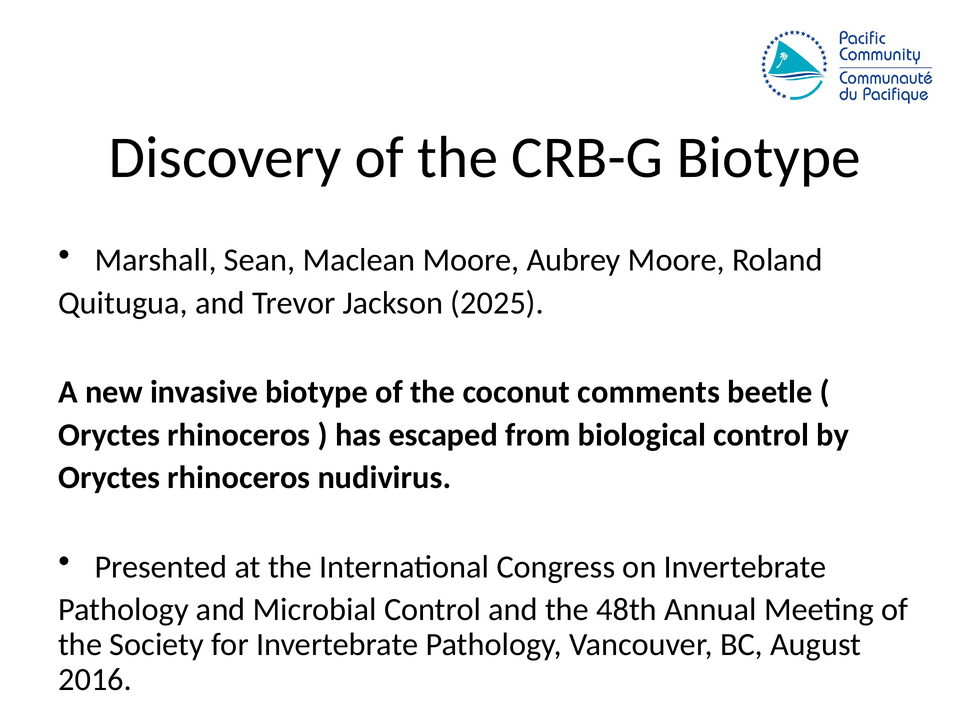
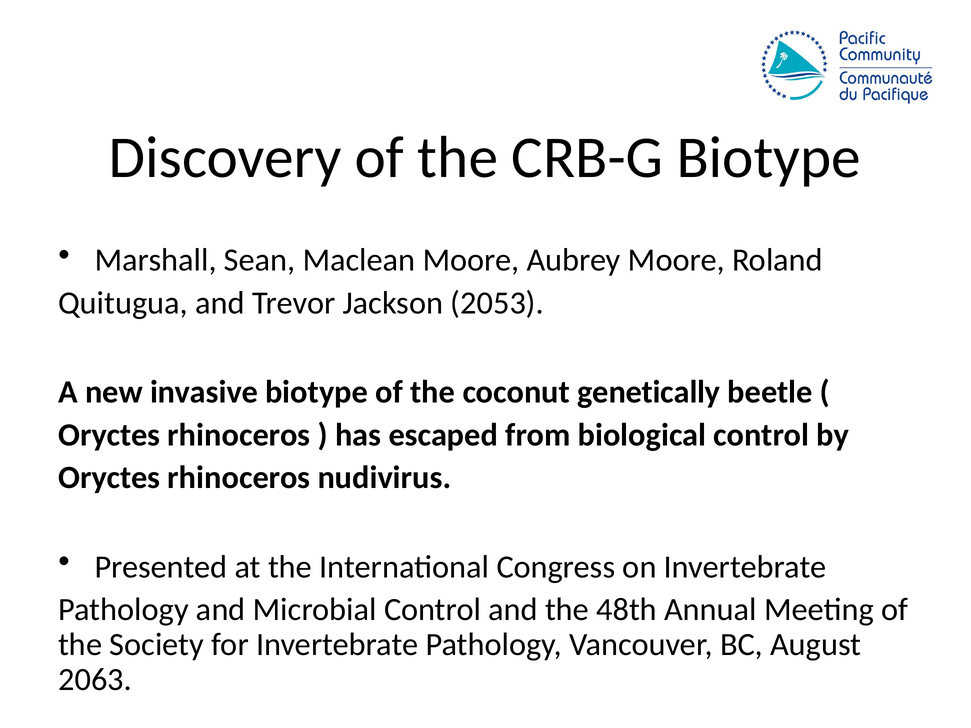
2025: 2025 -> 2053 (497, 303)
comments: comments -> genetically (649, 392)
2016: 2016 -> 2063 (95, 680)
